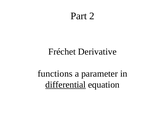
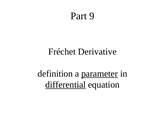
2: 2 -> 9 (92, 16)
functions: functions -> definition (55, 74)
parameter underline: none -> present (100, 74)
